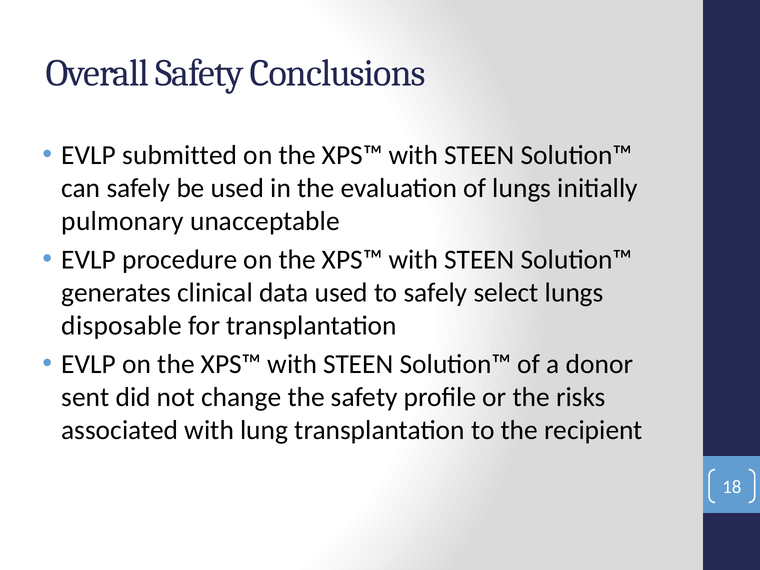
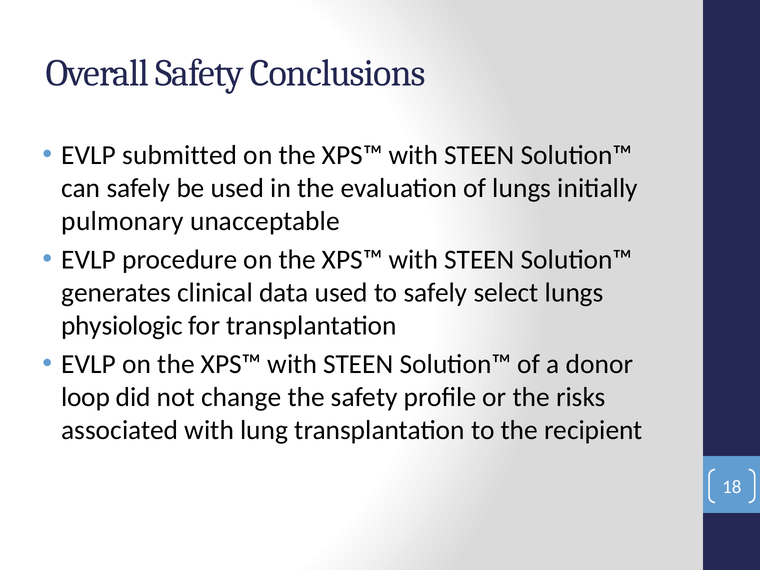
disposable: disposable -> physiologic (122, 326)
sent: sent -> loop (86, 397)
